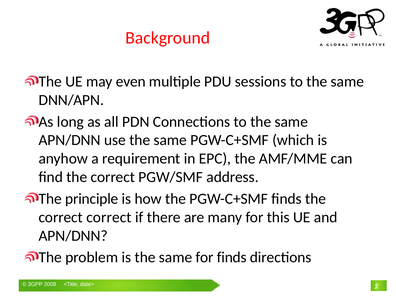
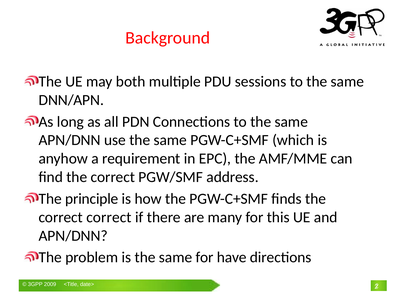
even: even -> both (131, 82)
for finds: finds -> have (232, 257)
